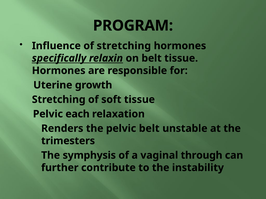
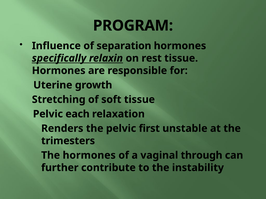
of stretching: stretching -> separation (124, 46)
on belt: belt -> rest (152, 58)
pelvic belt: belt -> first (149, 129)
The symphysis: symphysis -> hormones (89, 156)
